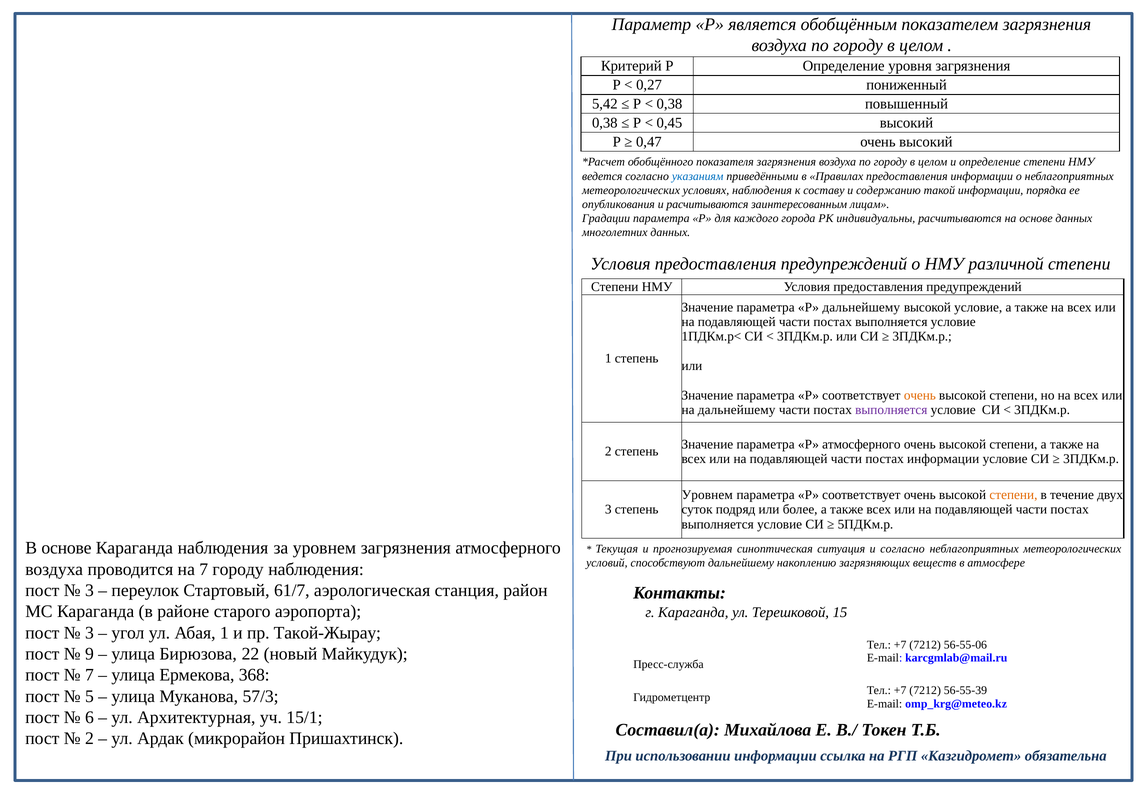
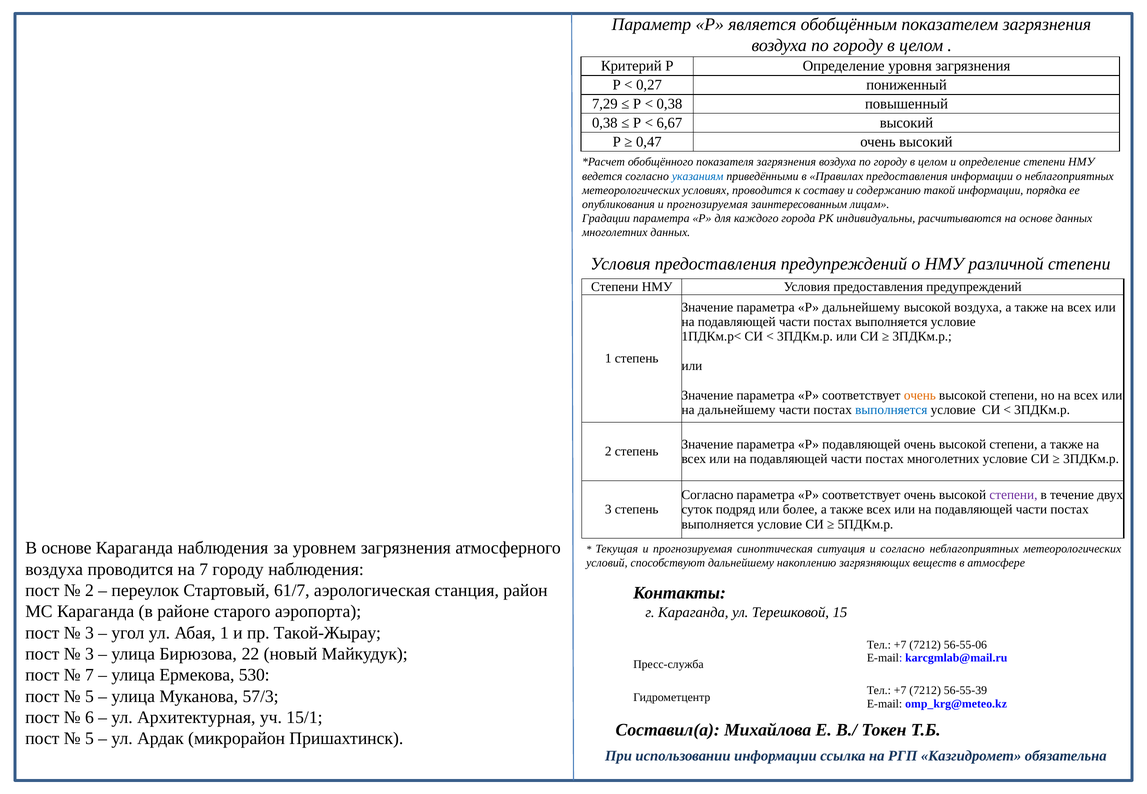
5,42: 5,42 -> 7,29 (605, 104)
0,45: 0,45 -> 6,67 (669, 123)
условиях наблюдения: наблюдения -> проводится (762, 190)
опубликования и расчитываются: расчитываются -> прогнозируемая (707, 204)
высокой условие: условие -> воздуха (978, 307)
выполняется colour: purple -> blue (891, 410)
Р атмосферного: атмосферного -> подавляющей (861, 444)
постах информации: информации -> многолетних (943, 459)
Уровнем: Уровнем -> Согласно (707, 495)
степени colour: orange -> purple (1013, 495)
3: 3 -> 2 (89, 591)
9: 9 -> 3 (89, 654)
368: 368 -> 530 (254, 675)
2: 2 -> 5 (89, 739)
